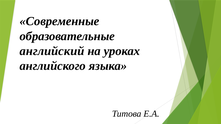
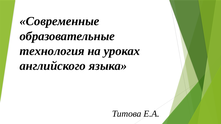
английский: английский -> технология (52, 51)
